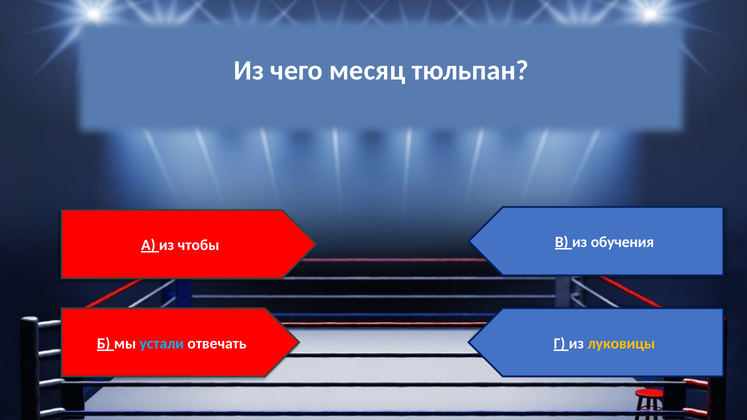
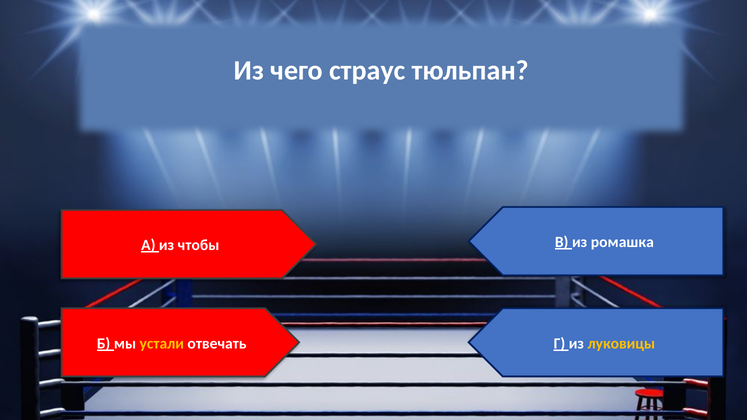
месяц: месяц -> страус (367, 70)
обучения: обучения -> ромашка (622, 242)
устали colour: light blue -> yellow (162, 344)
